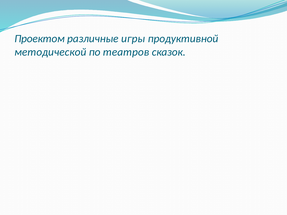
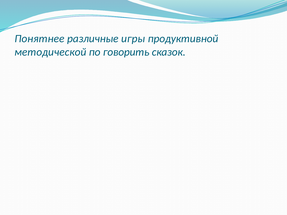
Проектом: Проектом -> Понятнее (39, 39)
театров: театров -> говорить (126, 52)
